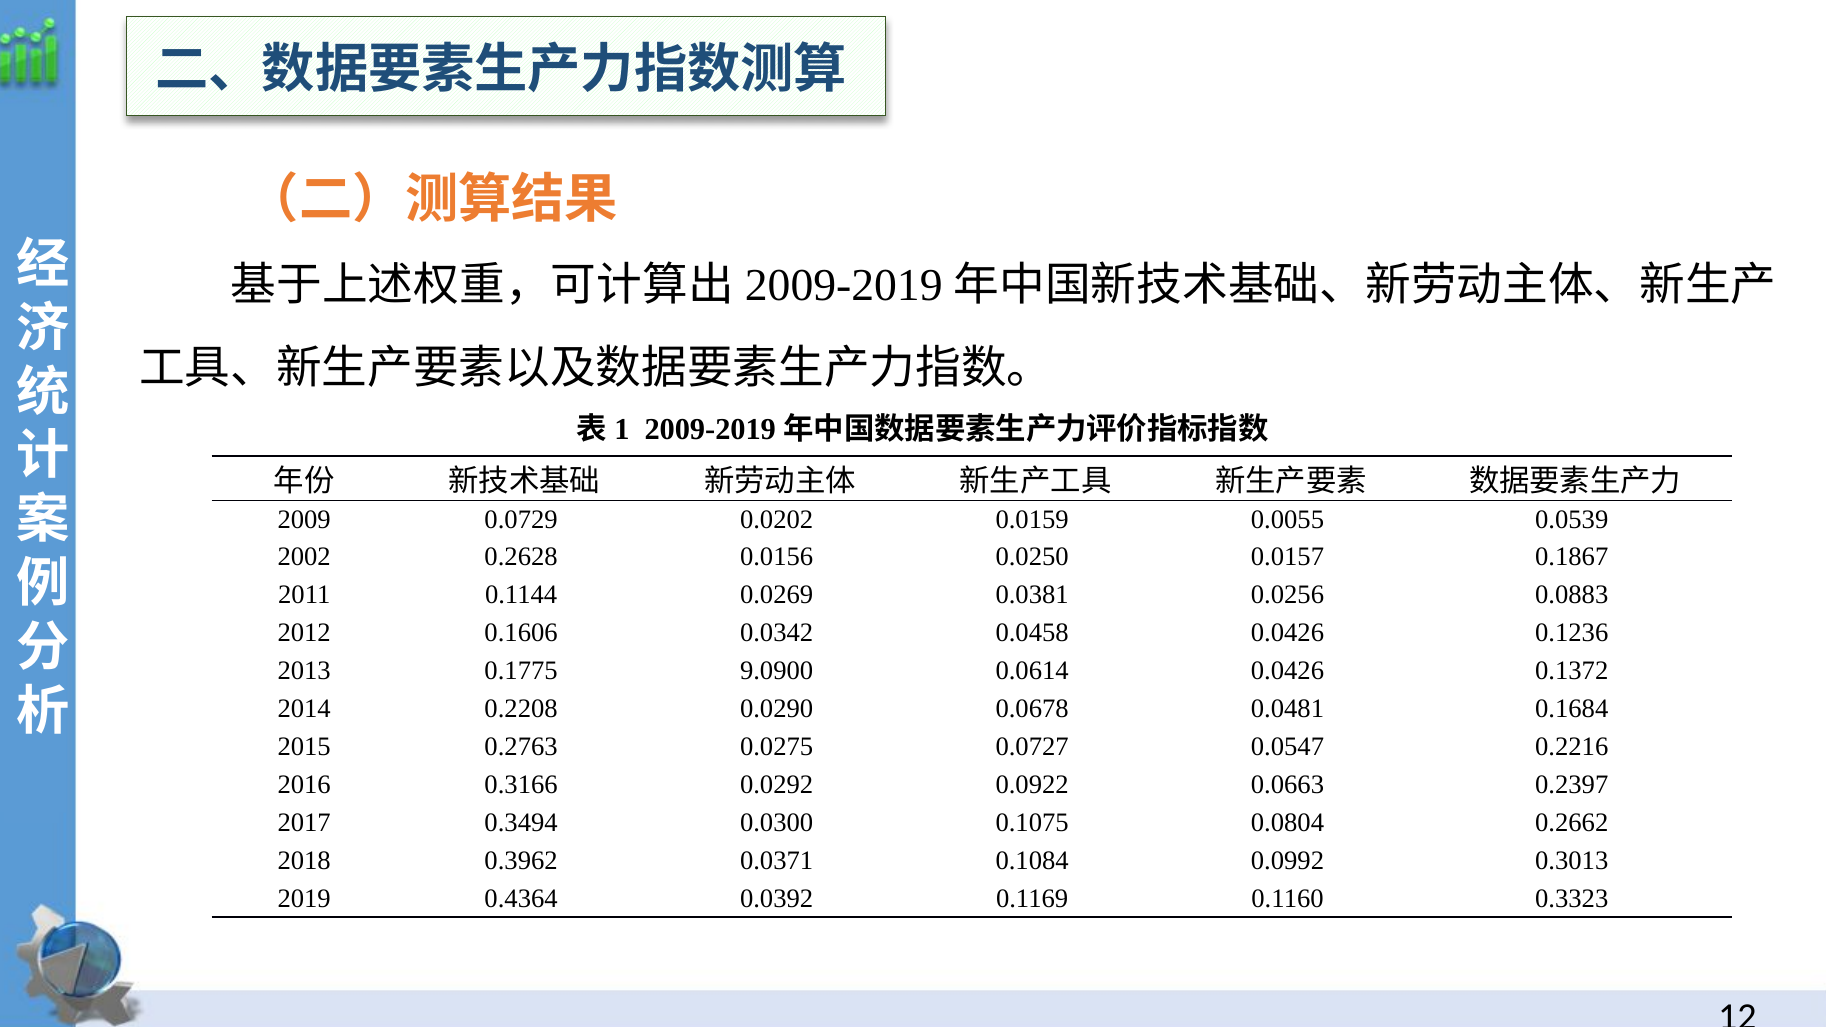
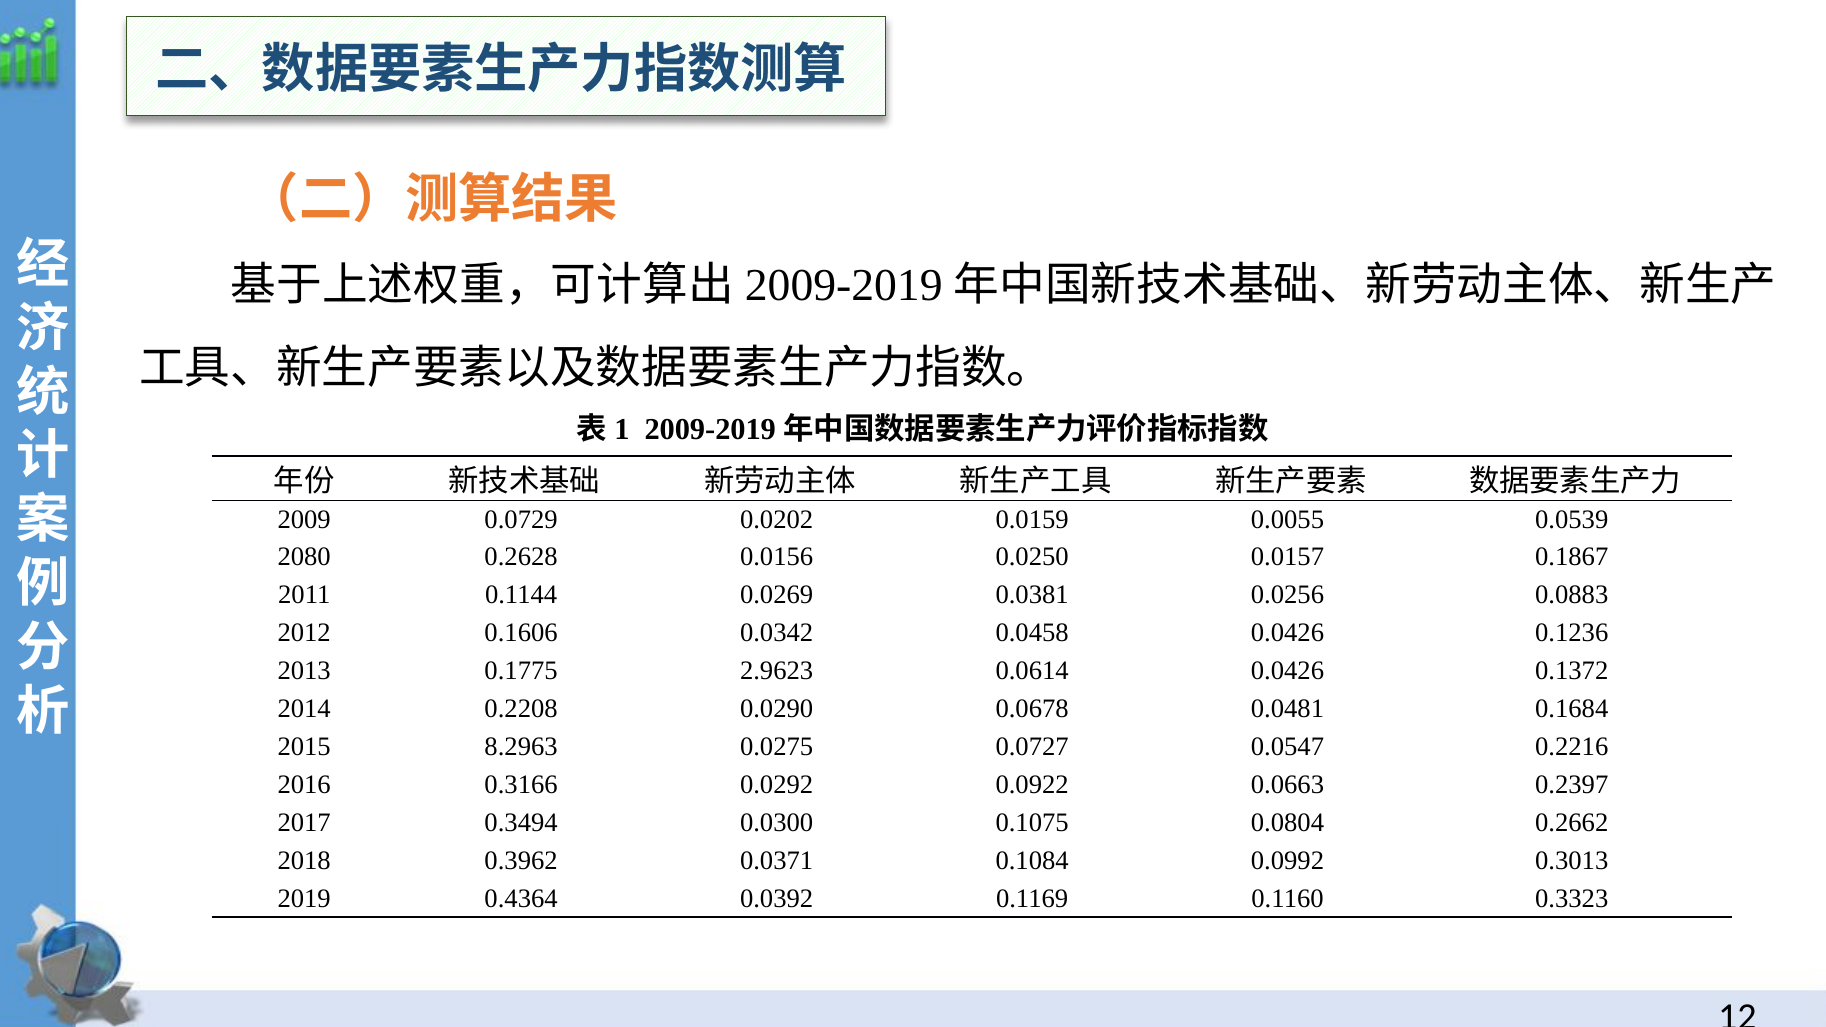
2002: 2002 -> 2080 (304, 557)
9.0900: 9.0900 -> 2.9623 (777, 671)
0.2763: 0.2763 -> 8.2963 (521, 747)
